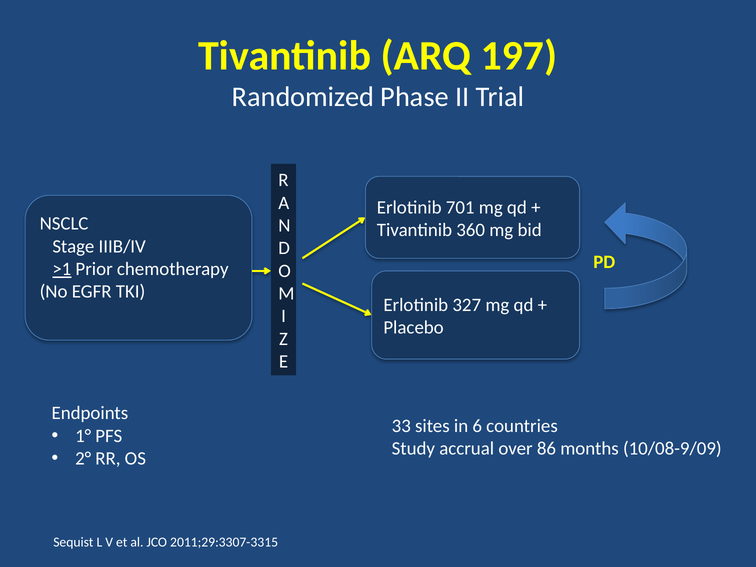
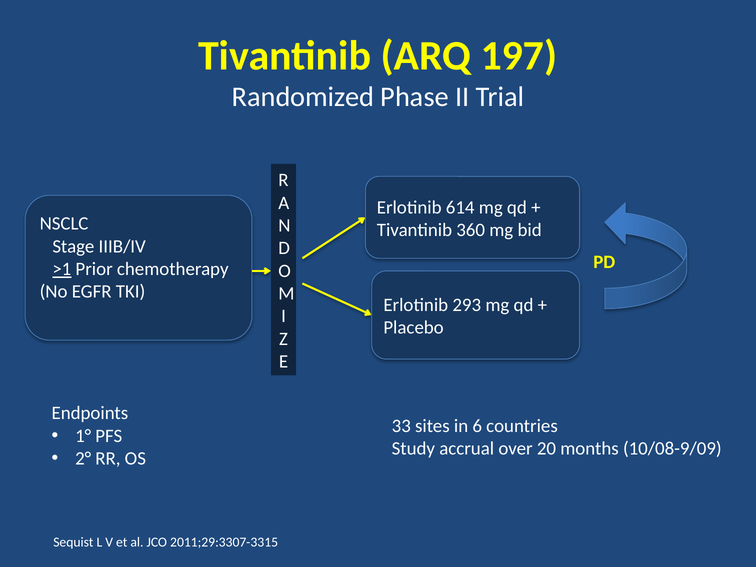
701: 701 -> 614 (460, 207)
327: 327 -> 293 (467, 305)
86: 86 -> 20 (546, 449)
